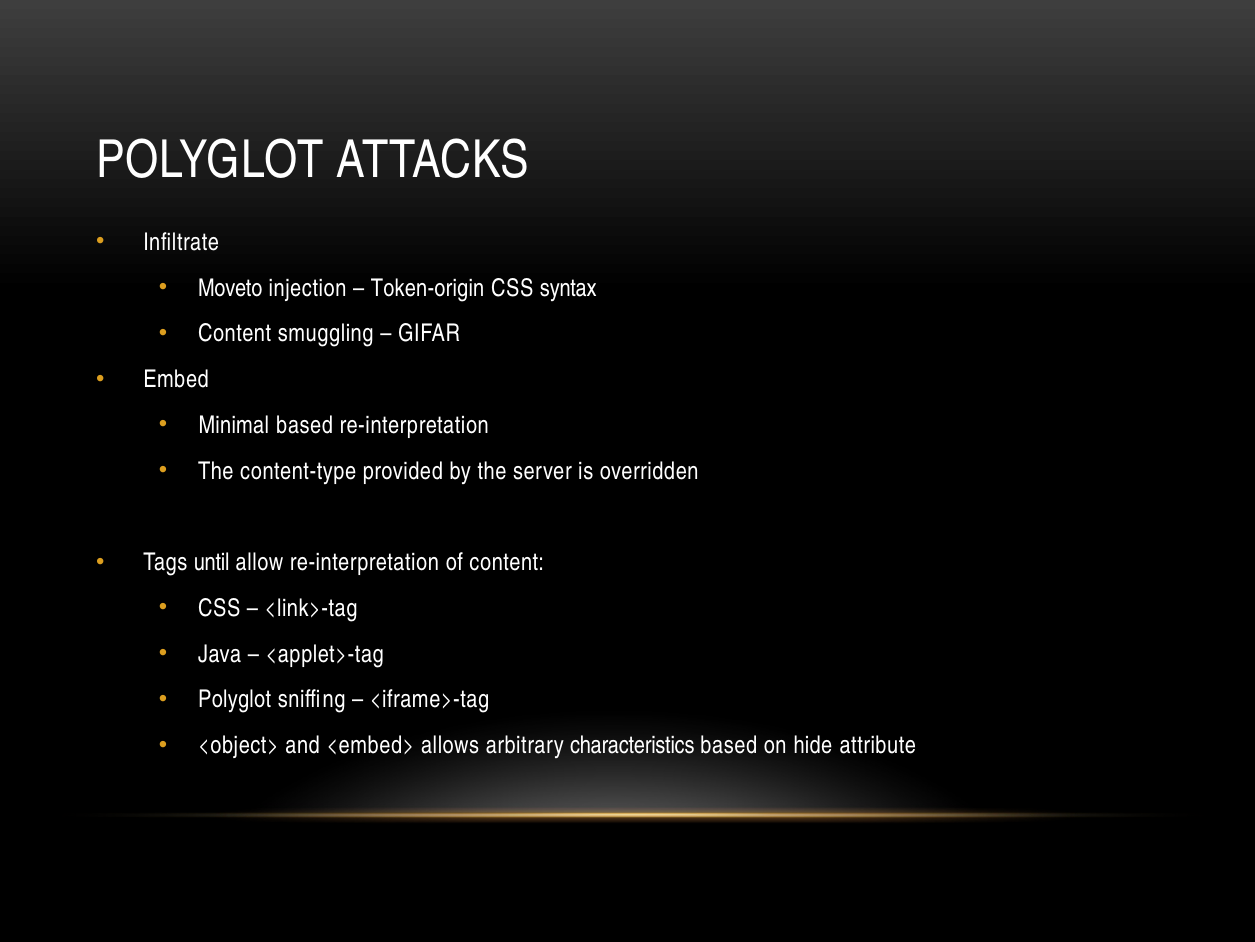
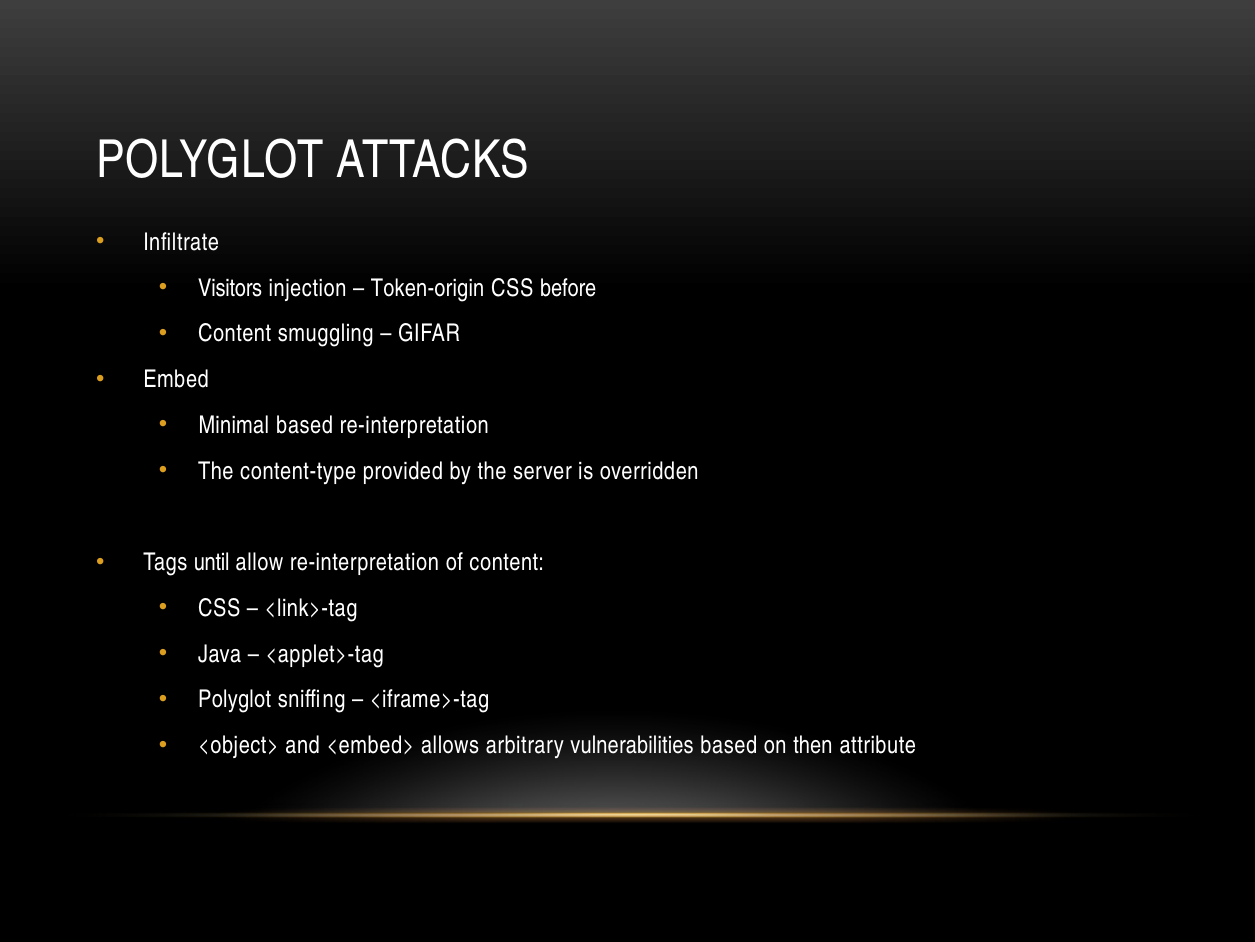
Moveto: Moveto -> Visitors (230, 288)
syntax: syntax -> before (568, 288)
characteristics: characteristics -> vulnerabilities (632, 745)
hide: hide -> then (813, 745)
